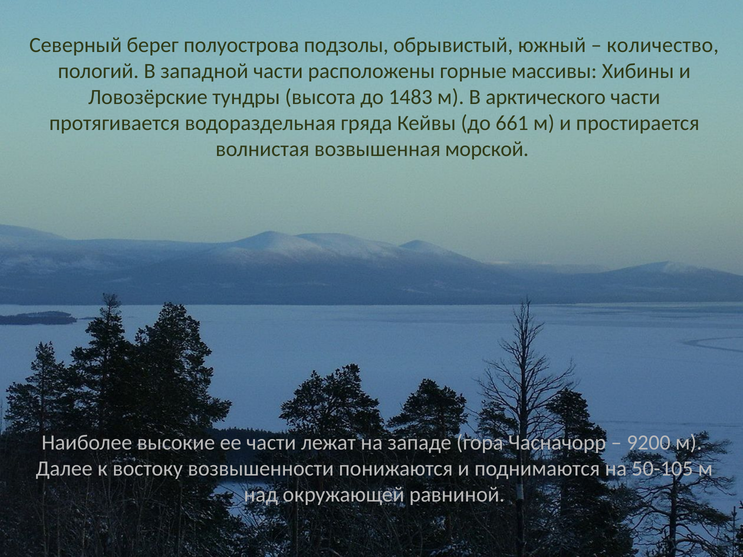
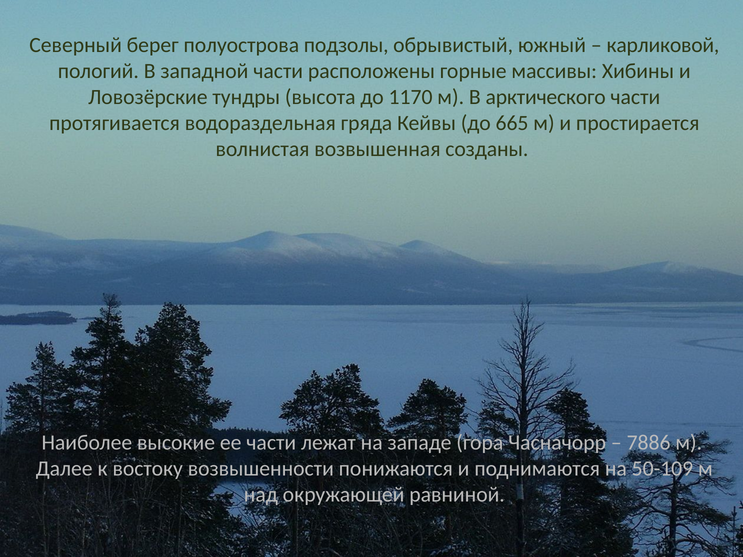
количество: количество -> карликовой (663, 45)
1483: 1483 -> 1170 (411, 97)
661: 661 -> 665 (512, 123)
морской: морской -> созданы (487, 149)
9200: 9200 -> 7886 (649, 443)
50-105: 50-105 -> 50-109 (662, 469)
